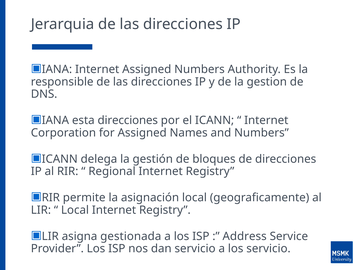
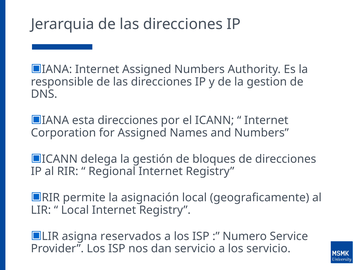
gestionada: gestionada -> reservados (131, 236)
Address: Address -> Numero (245, 236)
